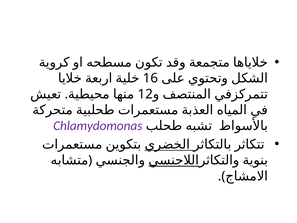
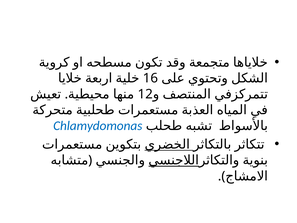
Chlamydomonas colour: purple -> blue (98, 126)
